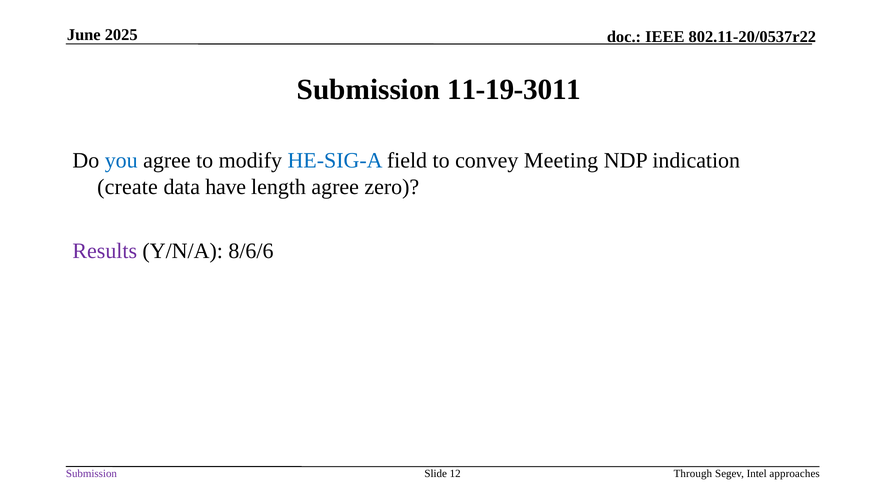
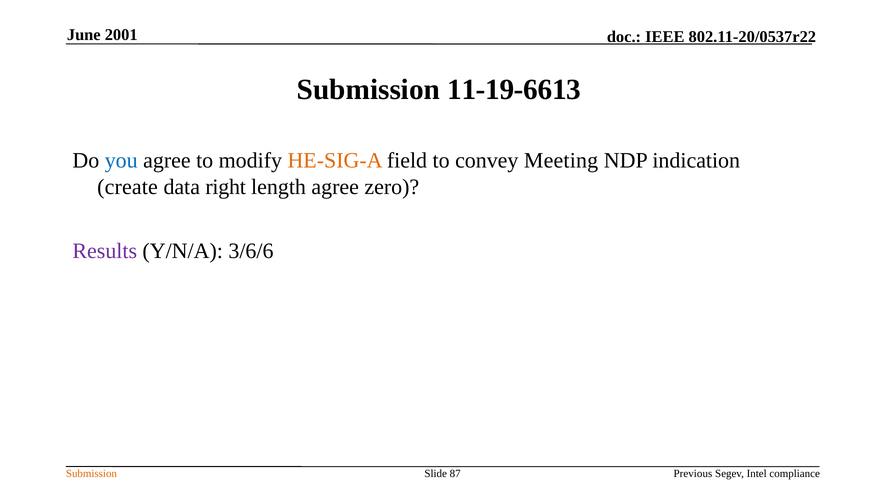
2025: 2025 -> 2001 (121, 35)
11-19-3011: 11-19-3011 -> 11-19-6613 (514, 90)
HE-SIG-A colour: blue -> orange (335, 161)
have: have -> right (226, 187)
8/6/6: 8/6/6 -> 3/6/6 (251, 251)
Submission colour: purple -> orange (91, 474)
12: 12 -> 87 (455, 474)
Through: Through -> Previous (693, 474)
approaches: approaches -> compliance (795, 474)
